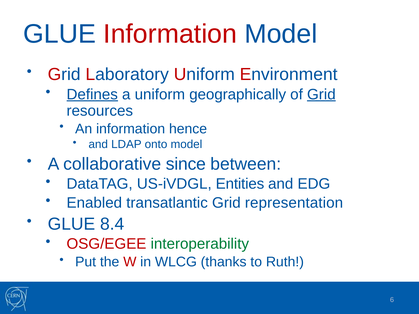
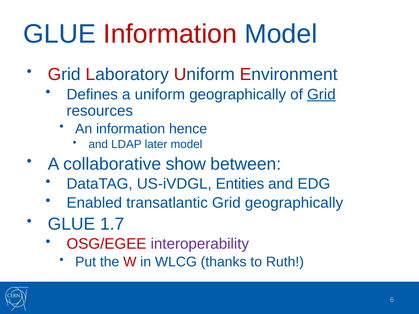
Defines underline: present -> none (92, 94)
onto: onto -> later (156, 144)
since: since -> show (186, 164)
Grid representation: representation -> geographically (294, 203)
8.4: 8.4 -> 1.7 (112, 224)
interoperability colour: green -> purple (200, 244)
